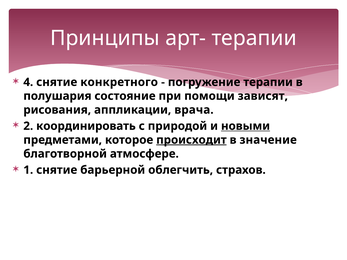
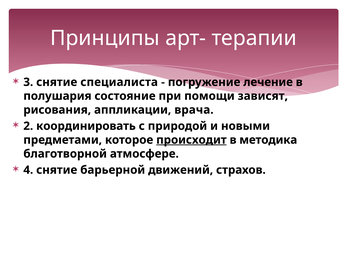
4: 4 -> 3 (28, 82)
конкретного: конкретного -> специалиста (119, 82)
погружение терапии: терапии -> лечение (268, 82)
новыми underline: present -> none (246, 126)
значение: значение -> методика (268, 140)
1: 1 -> 4 (28, 170)
облегчить: облегчить -> движений (181, 170)
